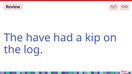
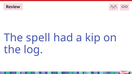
have: have -> spell (38, 38)
